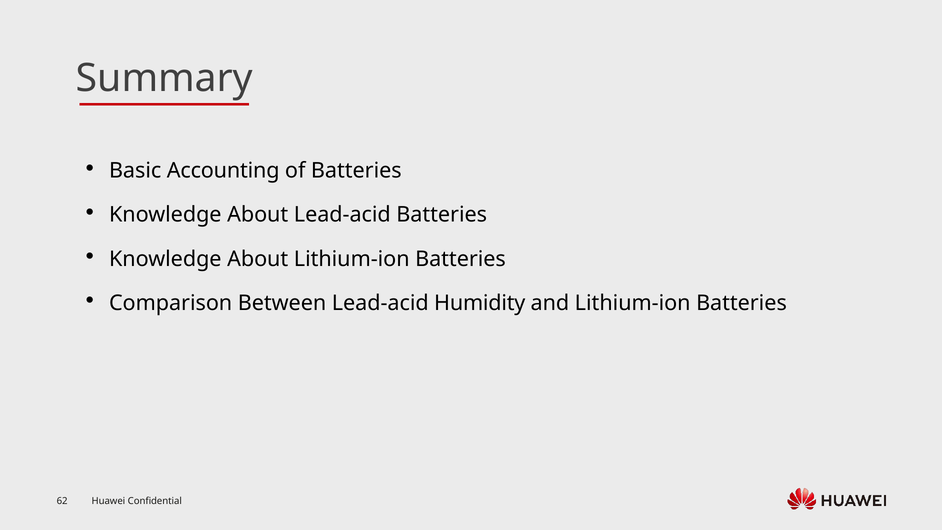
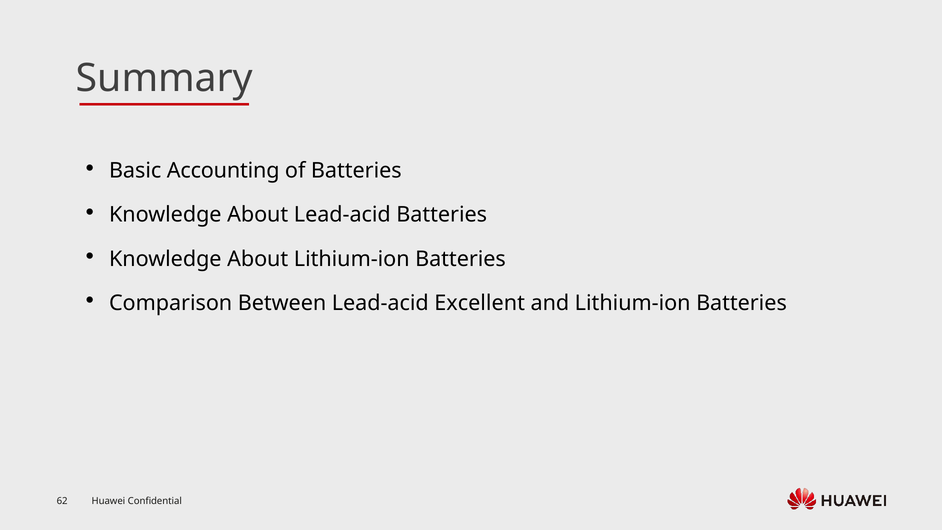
Humidity: Humidity -> Excellent (480, 303)
